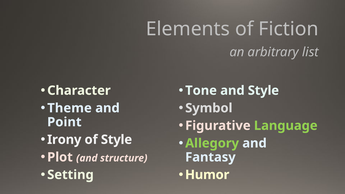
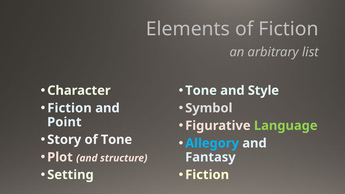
Theme: Theme -> Fiction (70, 108)
Irony: Irony -> Story (64, 140)
of Style: Style -> Tone (116, 140)
Allegory colour: light green -> light blue (212, 143)
Humor: Humor -> Fiction (207, 175)
